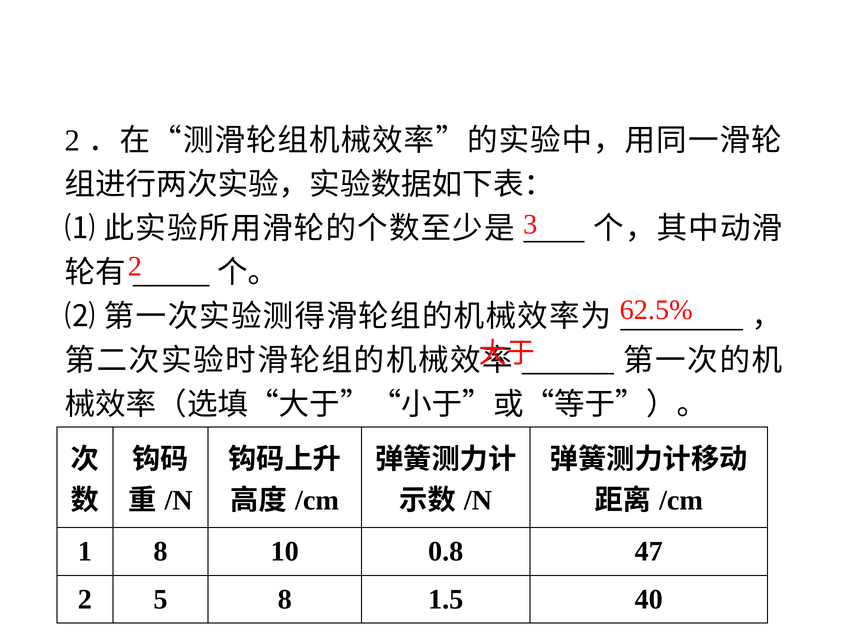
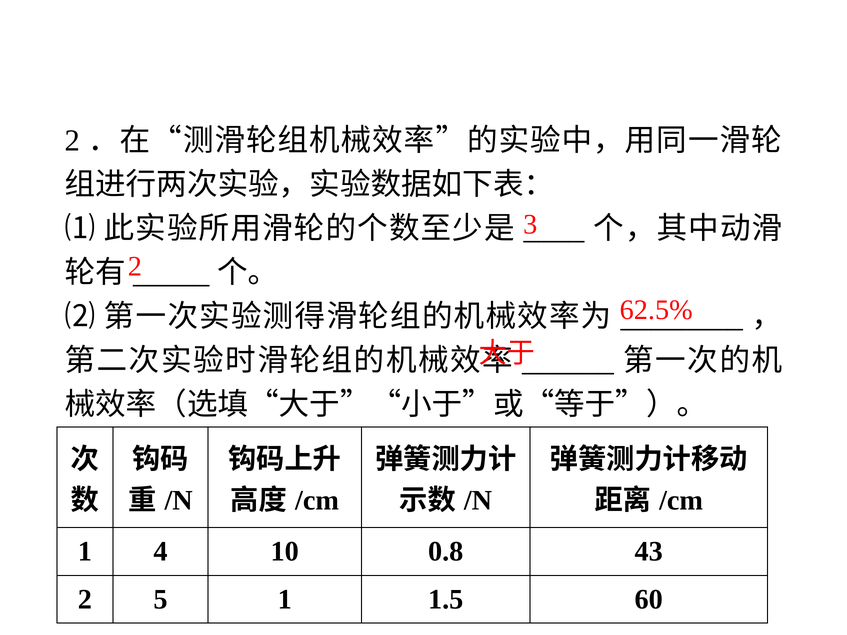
1 8: 8 -> 4 (160, 552)
47: 47 -> 43 (649, 552)
5 8: 8 -> 1 (285, 600)
40: 40 -> 60 (649, 600)
